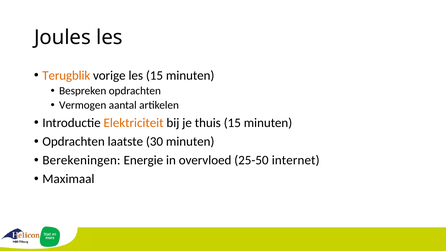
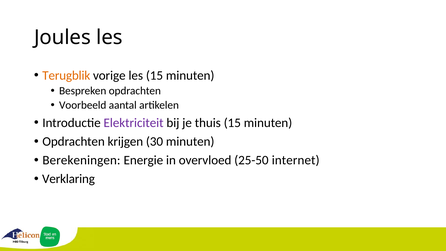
Vermogen: Vermogen -> Voorbeeld (83, 105)
Elektriciteit colour: orange -> purple (134, 123)
laatste: laatste -> krijgen (125, 142)
Maximaal: Maximaal -> Verklaring (69, 179)
